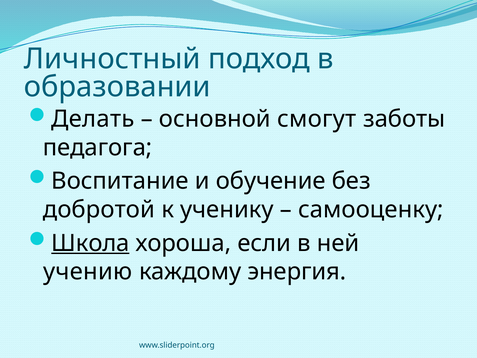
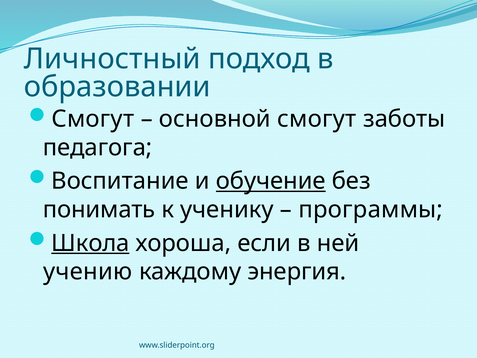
Делать: Делать -> Смогут (93, 119)
обучение underline: none -> present (271, 181)
добротой: добротой -> понимать (99, 210)
самооценку: самооценку -> программы (371, 210)
